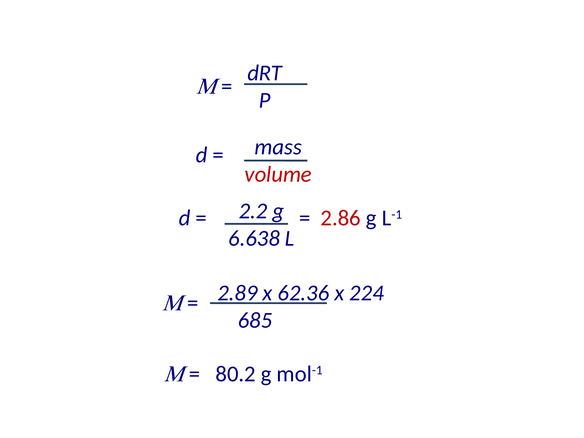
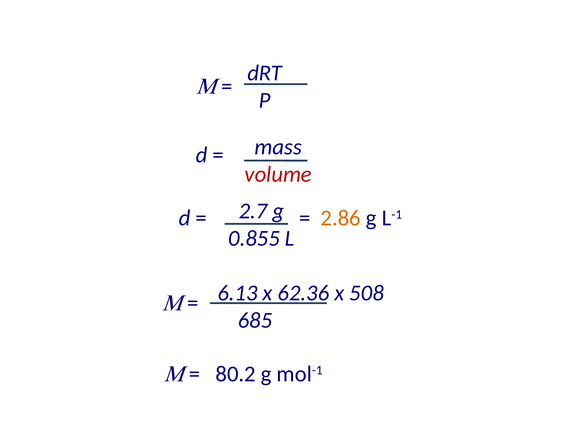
2.2: 2.2 -> 2.7 (253, 211)
2.86 colour: red -> orange (341, 218)
6.638: 6.638 -> 0.855 (254, 238)
2.89: 2.89 -> 6.13 (238, 293)
224: 224 -> 508 (367, 293)
